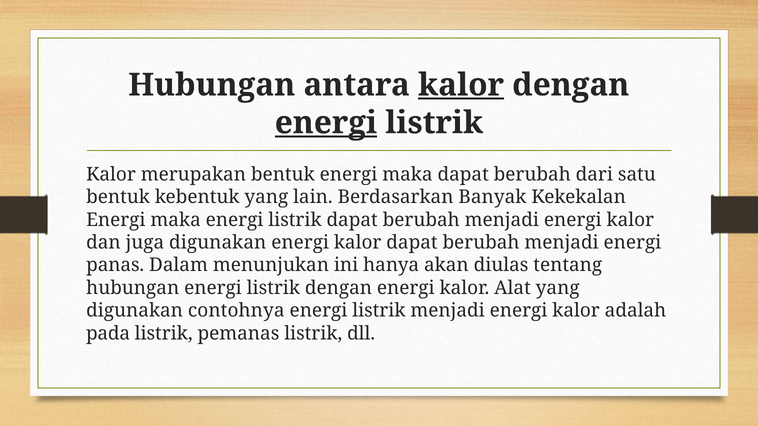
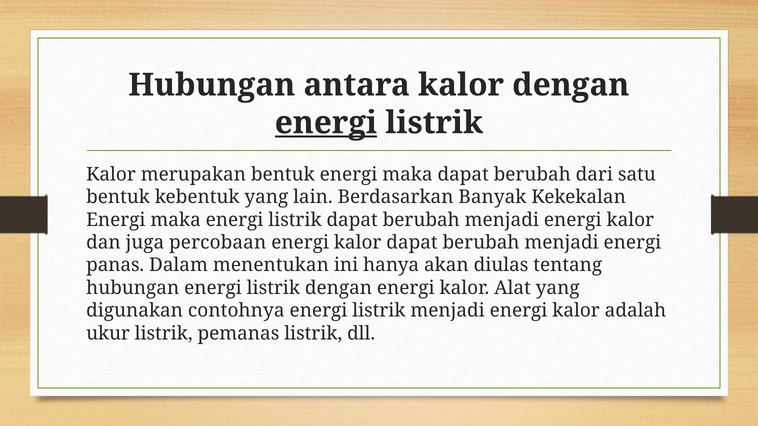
kalor underline: present -> none (461, 85)
juga digunakan: digunakan -> percobaan (218, 243)
menunjukan: menunjukan -> menentukan (271, 265)
pada: pada -> ukur (108, 334)
